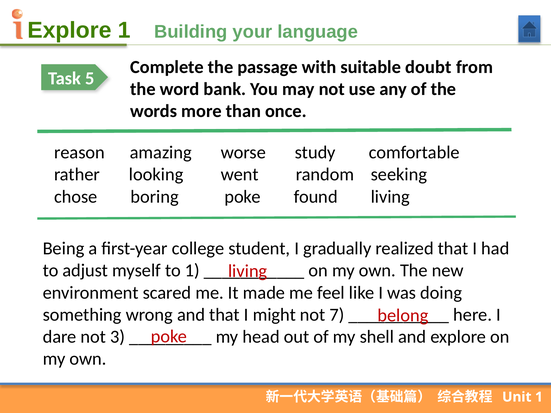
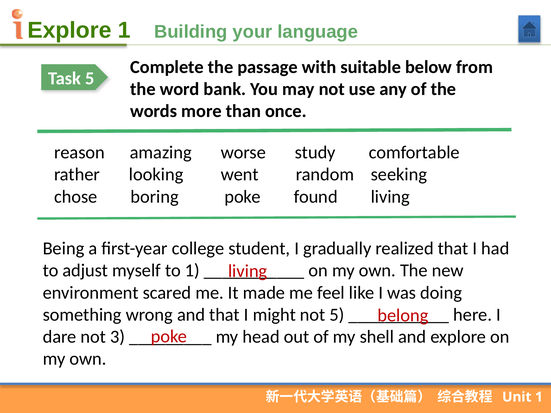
doubt: doubt -> below (429, 67)
not 7: 7 -> 5 (337, 315)
